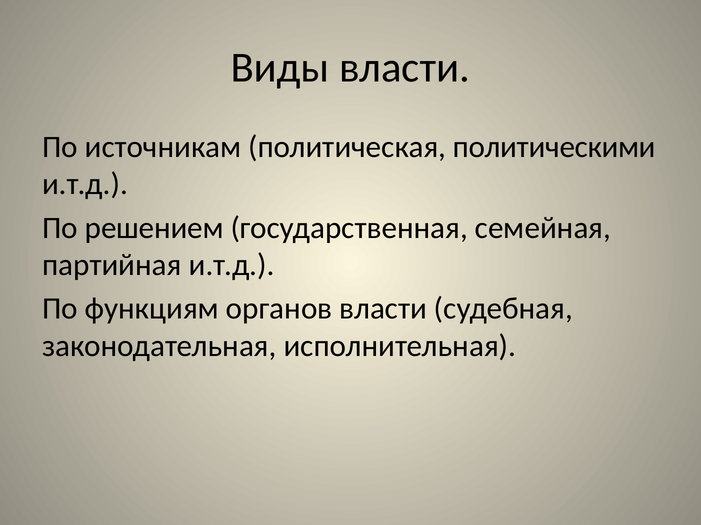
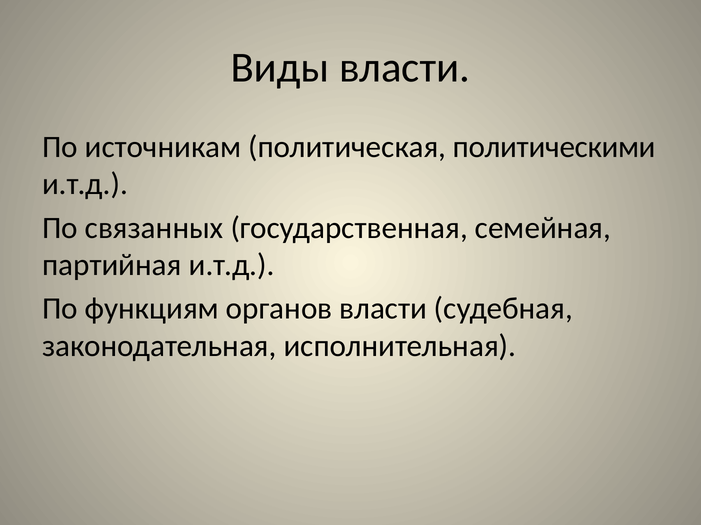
решением: решением -> связанных (154, 228)
